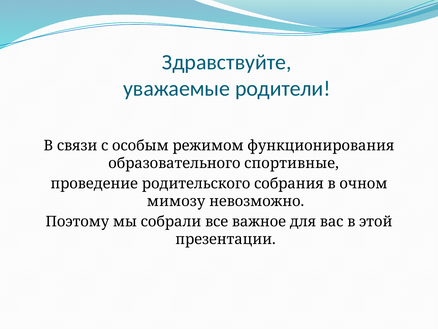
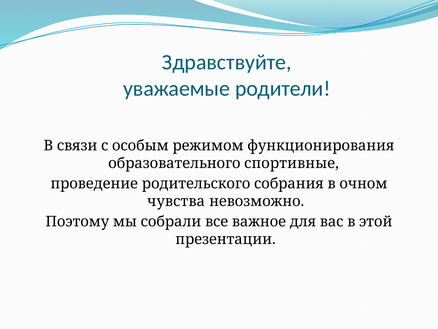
мимозу: мимозу -> чувства (176, 201)
